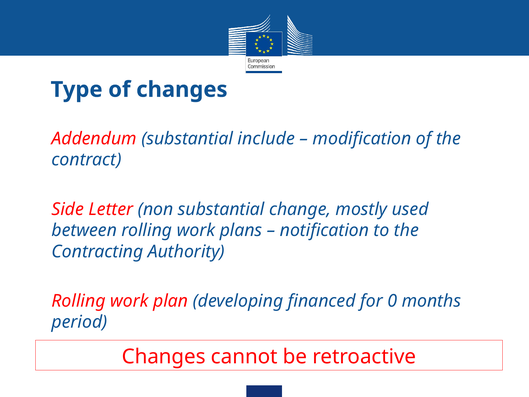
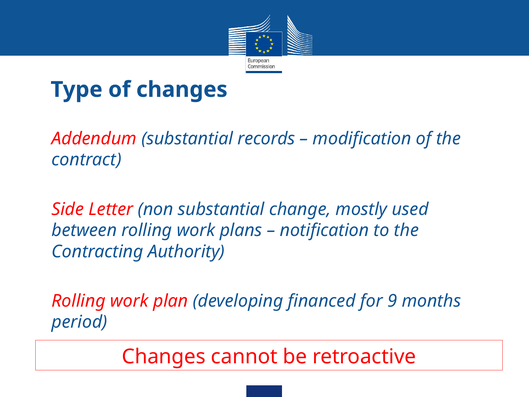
include: include -> records (266, 139)
0: 0 -> 9 (392, 301)
